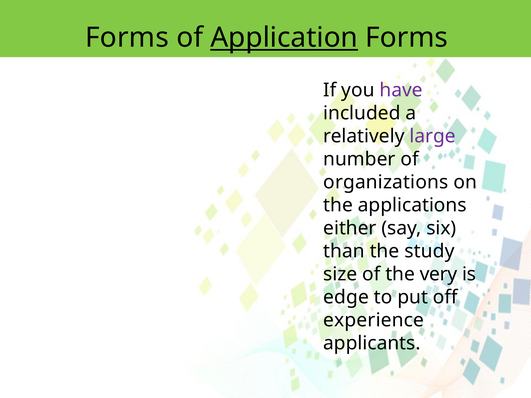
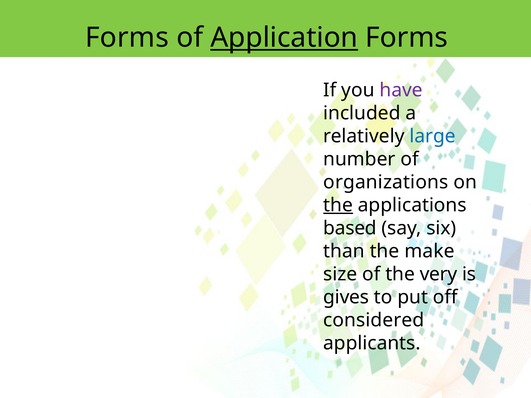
large colour: purple -> blue (433, 136)
the underline: none -> present (338, 205)
either: either -> based (350, 228)
study: study -> make (430, 251)
edge: edge -> gives (346, 297)
experience: experience -> considered (374, 320)
